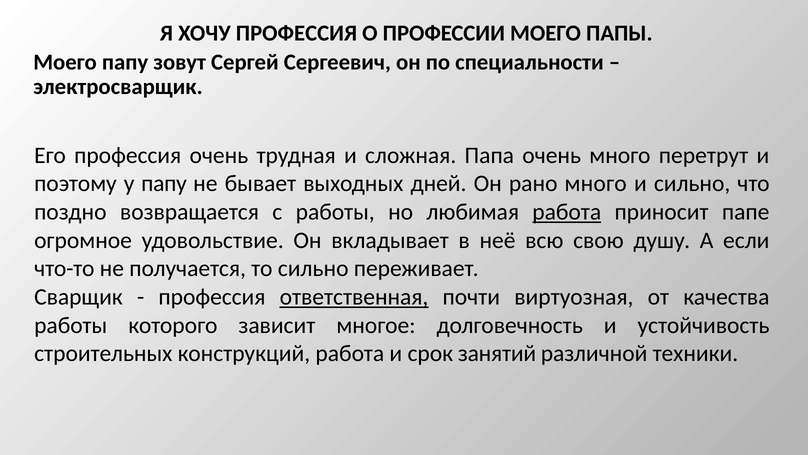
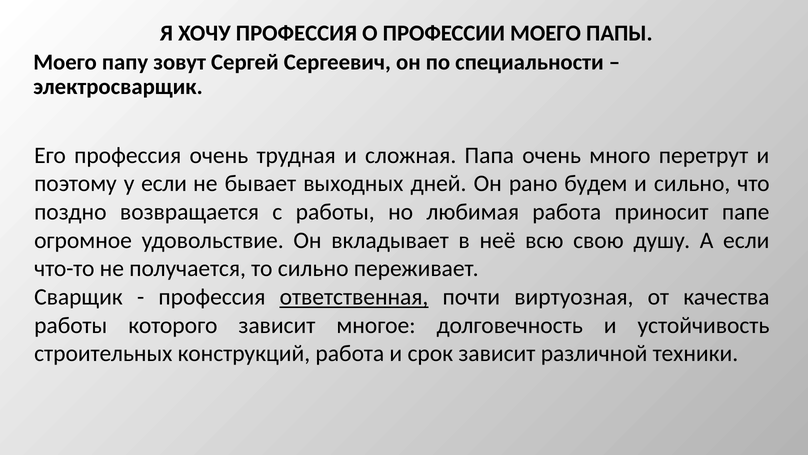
у папу: папу -> если (164, 183)
рано много: много -> будем (596, 183)
работа underline: present -> none (567, 212)
срок занятий: занятий -> зависит (497, 353)
